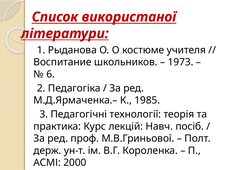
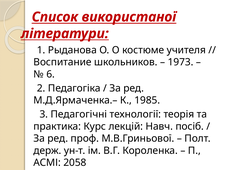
2000: 2000 -> 2058 (75, 162)
